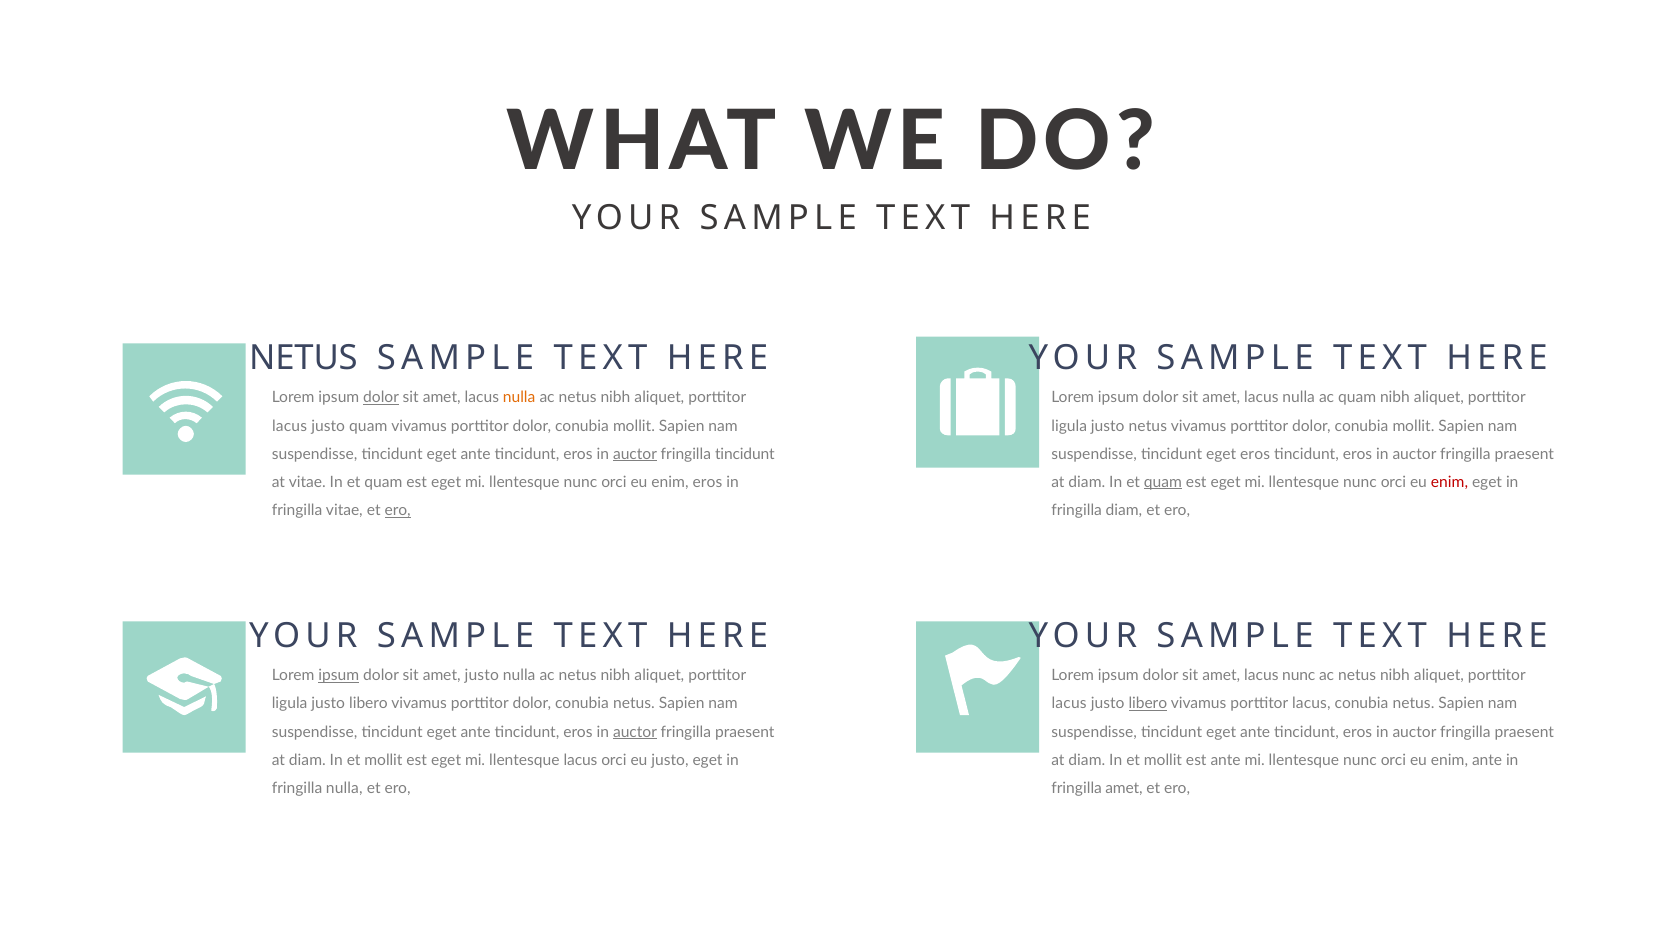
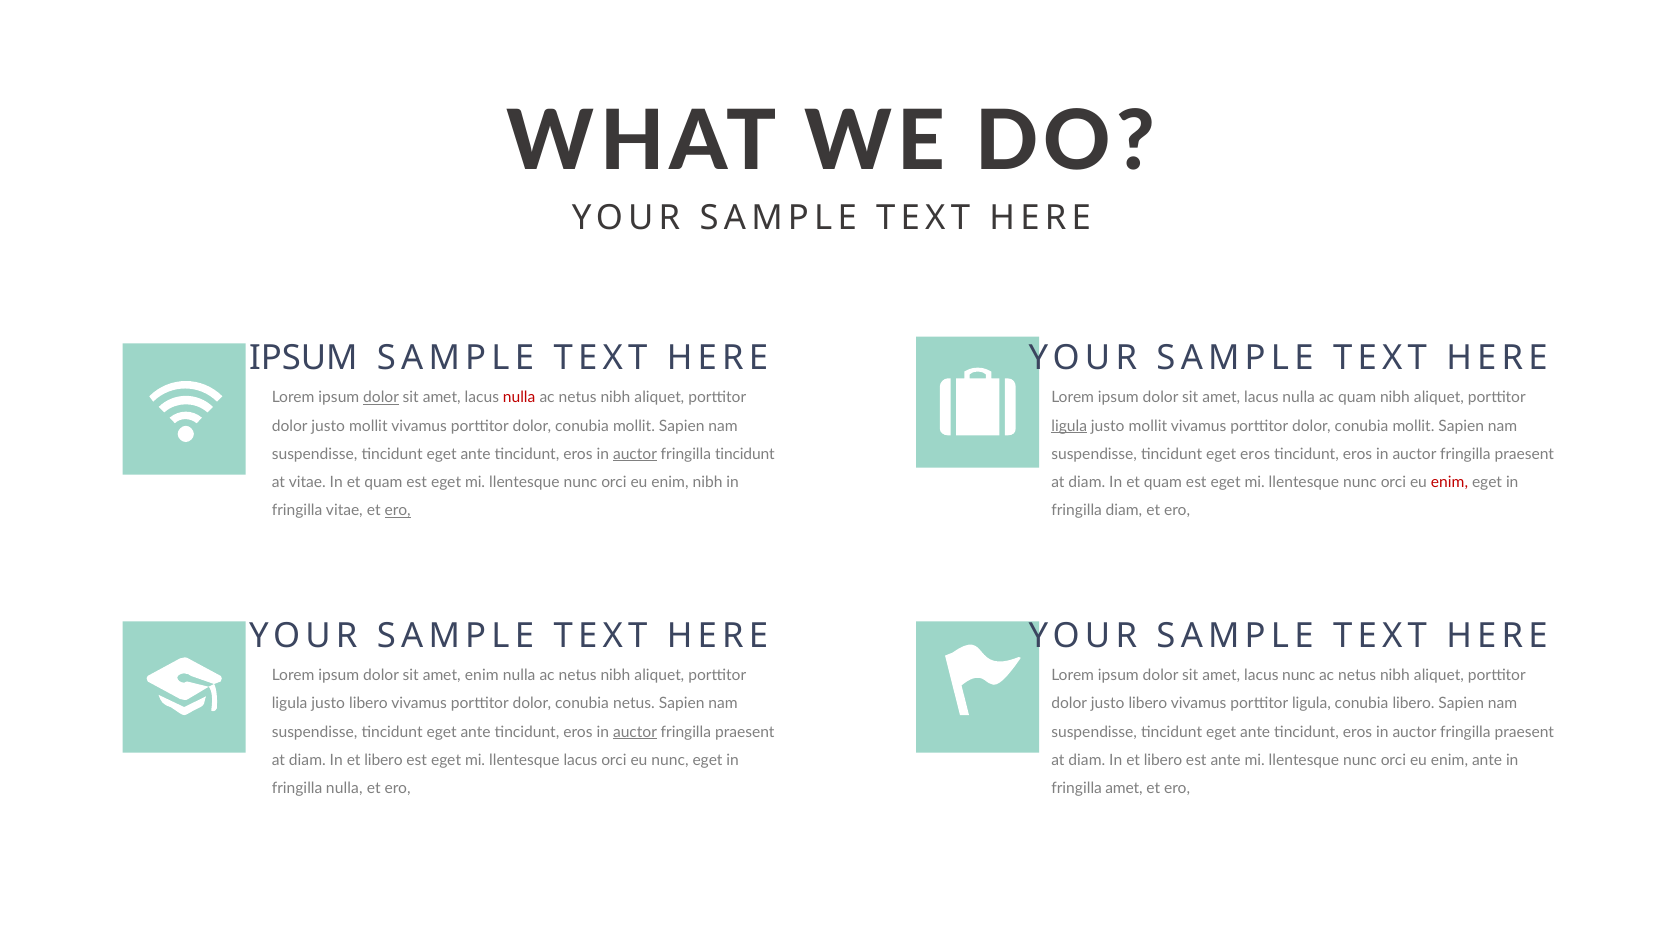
NETUS: NETUS -> IPSUM (303, 358)
nulla colour: orange -> red (519, 398)
lacus: lacus -> dolor (290, 426)
quam: quam -> mollit (368, 426)
ligula underline: none -> present (1069, 426)
netus: netus -> mollit (1148, 426)
enim eros: eros -> nibh (708, 482)
quam underline: present -> none (1163, 482)
ipsum underline: present -> none (339, 676)
amet justo: justo -> enim (482, 676)
lacus: lacus -> dolor (1069, 704)
libero underline: present -> none (1148, 704)
vivamus porttitor lacus: lacus -> ligula (1311, 704)
netus: netus -> libero (1414, 704)
mollit: mollit -> libero (384, 760)
eu justo: justo -> nunc (670, 760)
mollit: mollit -> libero (1163, 760)
